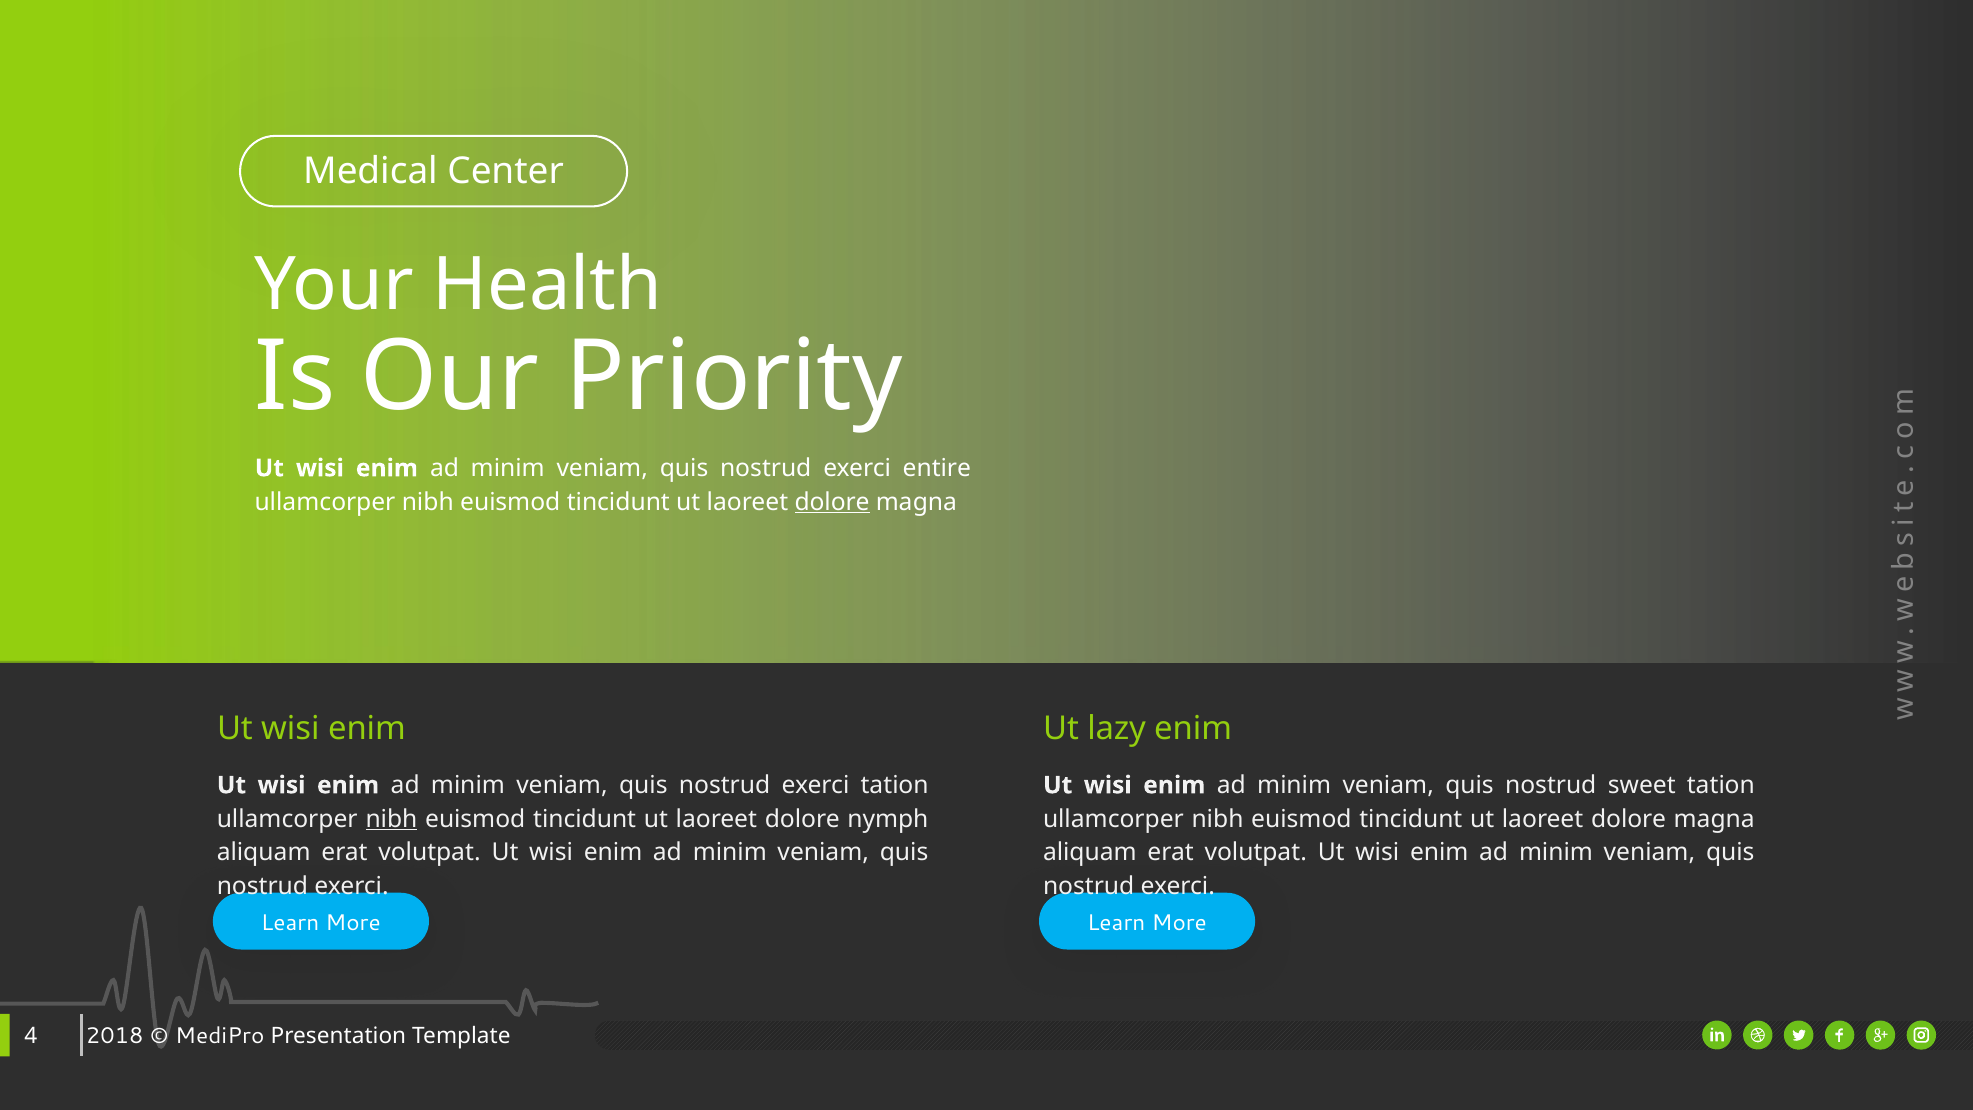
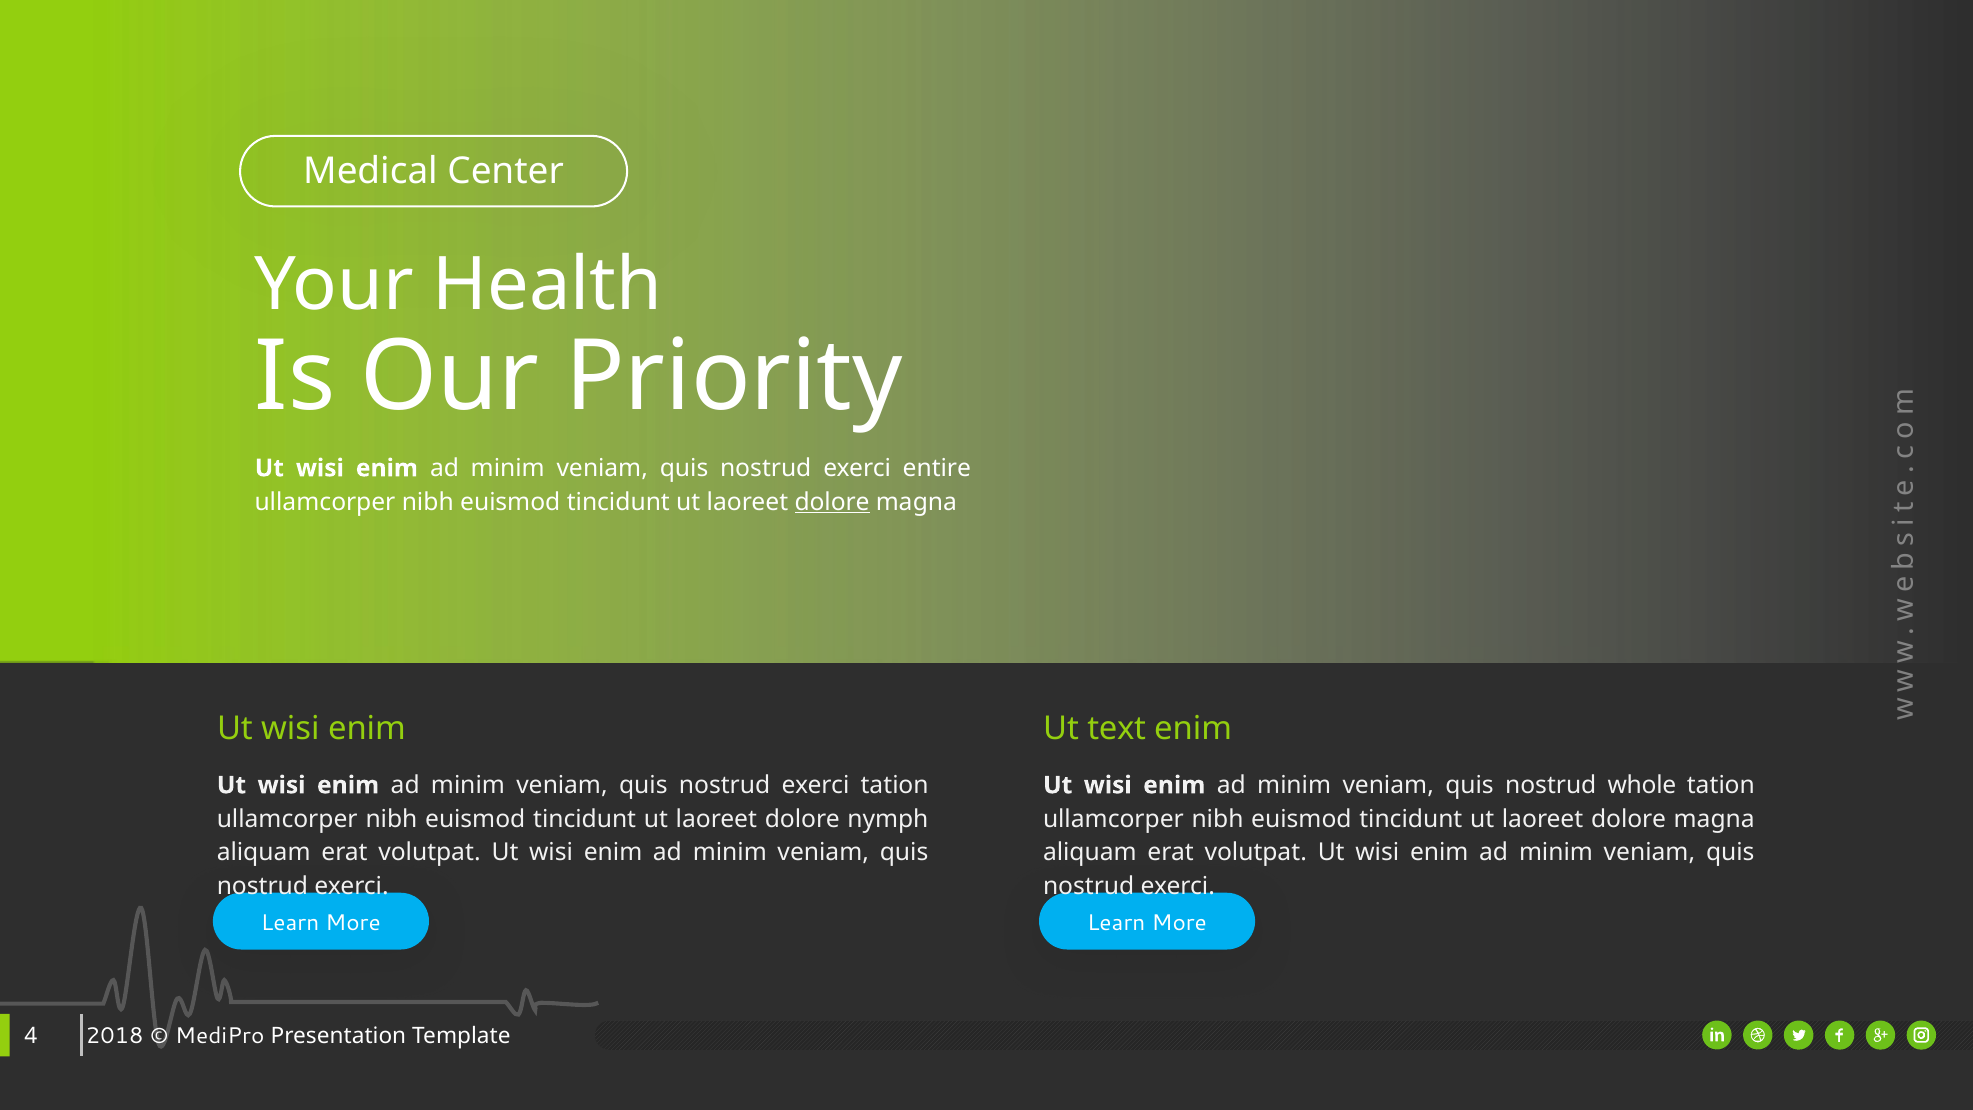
lazy: lazy -> text (1117, 728)
sweet: sweet -> whole (1642, 785)
nibh underline: present -> none (391, 819)
